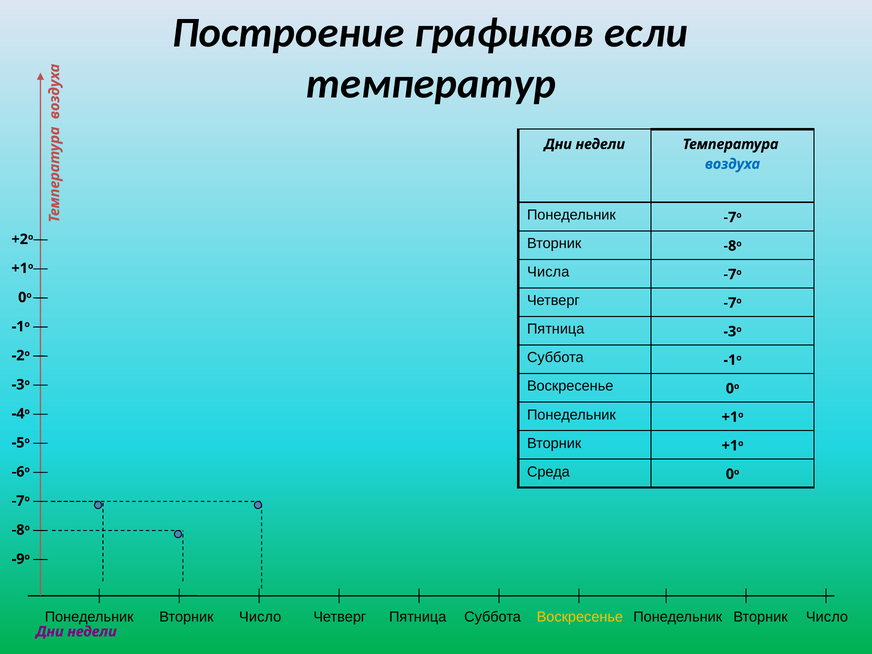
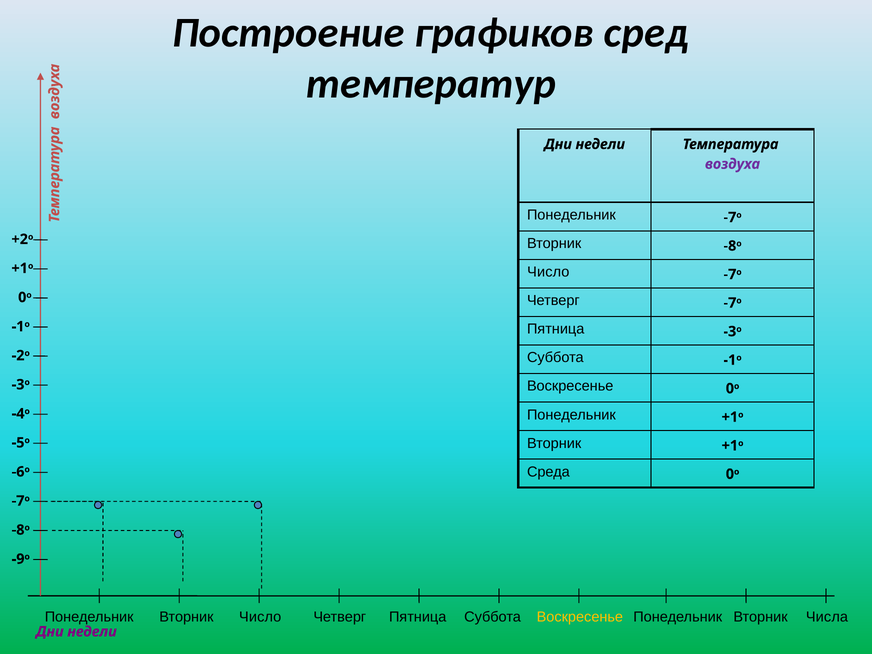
если: если -> сред (646, 33)
воздуха colour: blue -> purple (732, 164)
Числа: Числа -> Число (548, 272)
Суббота Понедельник Вторник Число: Число -> Числа (827, 617)
